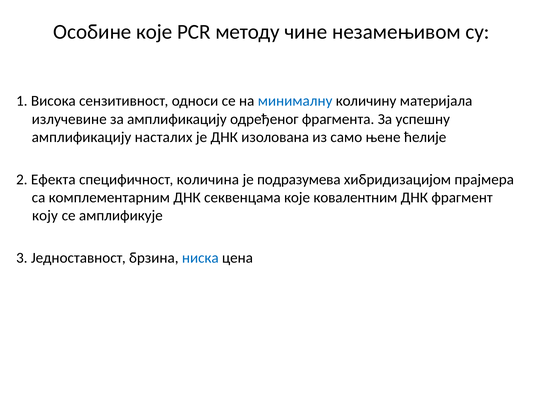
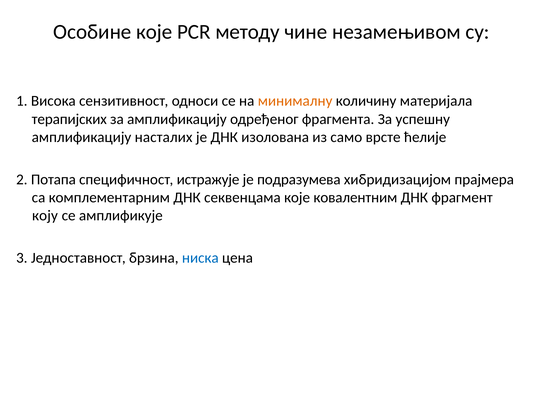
минималну colour: blue -> orange (295, 101)
излучевине: излучевине -> терапијских (69, 119)
њене: њене -> врсте (383, 137)
Ефекта: Ефекта -> Потапа (53, 180)
количина: количина -> истражује (208, 180)
